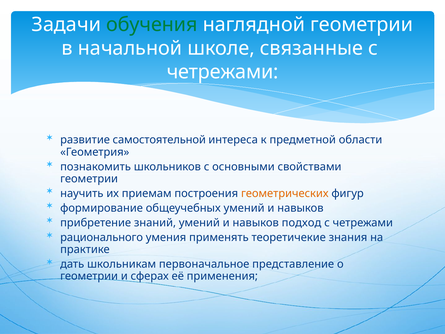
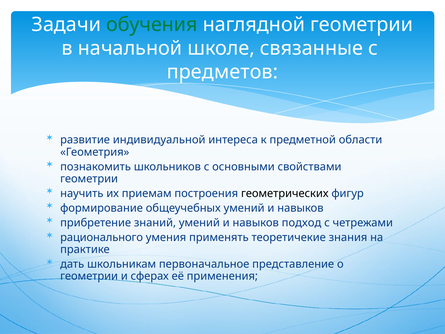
четрежами: четрежами -> предметов (222, 72)
самостоятельной: самостоятельной -> индивидуальной (159, 140)
геометрических colour: orange -> black (285, 193)
